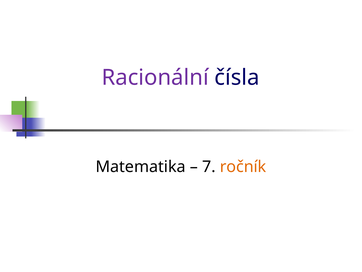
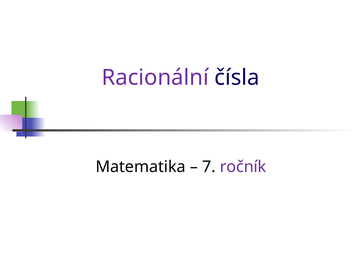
ročník colour: orange -> purple (243, 166)
